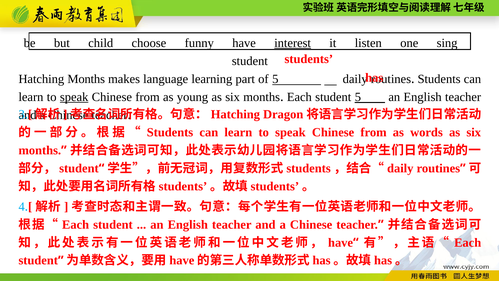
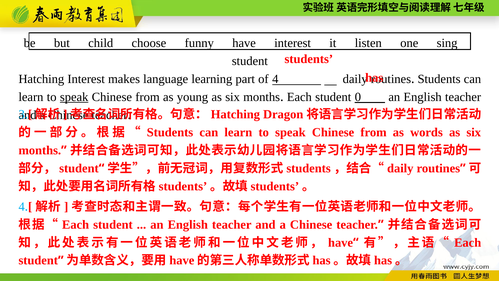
interest underline: present -> none (293, 43)
Hatching Months: Months -> Interest (86, 79)
of 5: 5 -> 4 (275, 79)
student 5: 5 -> 0 (358, 97)
